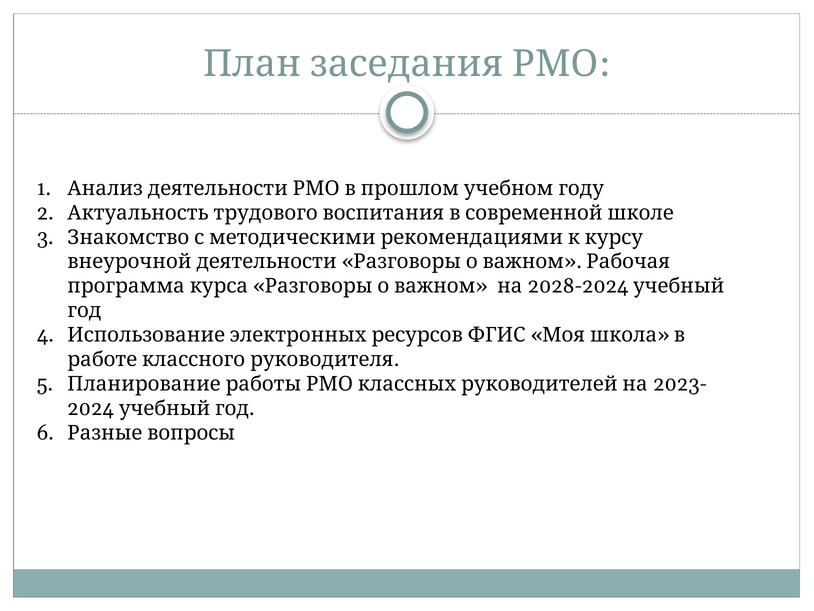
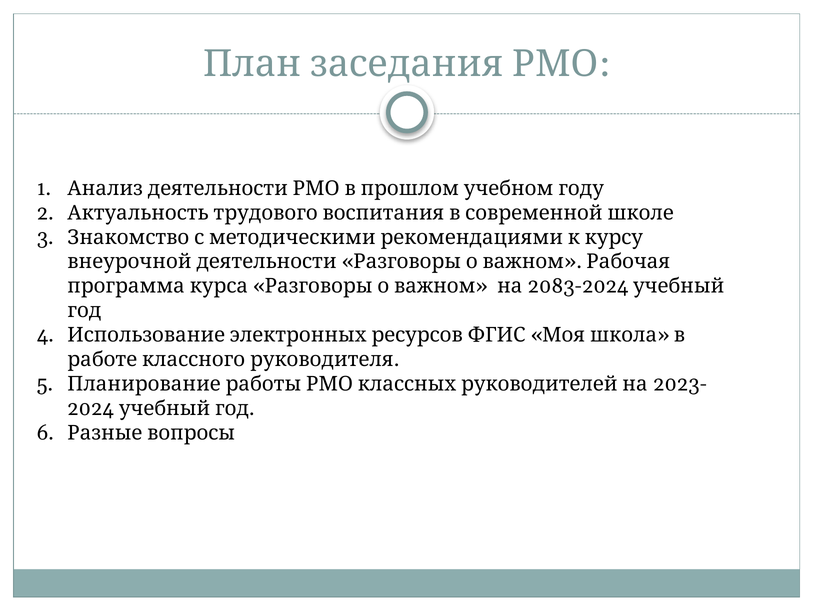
2028-2024: 2028-2024 -> 2083-2024 (578, 286)
